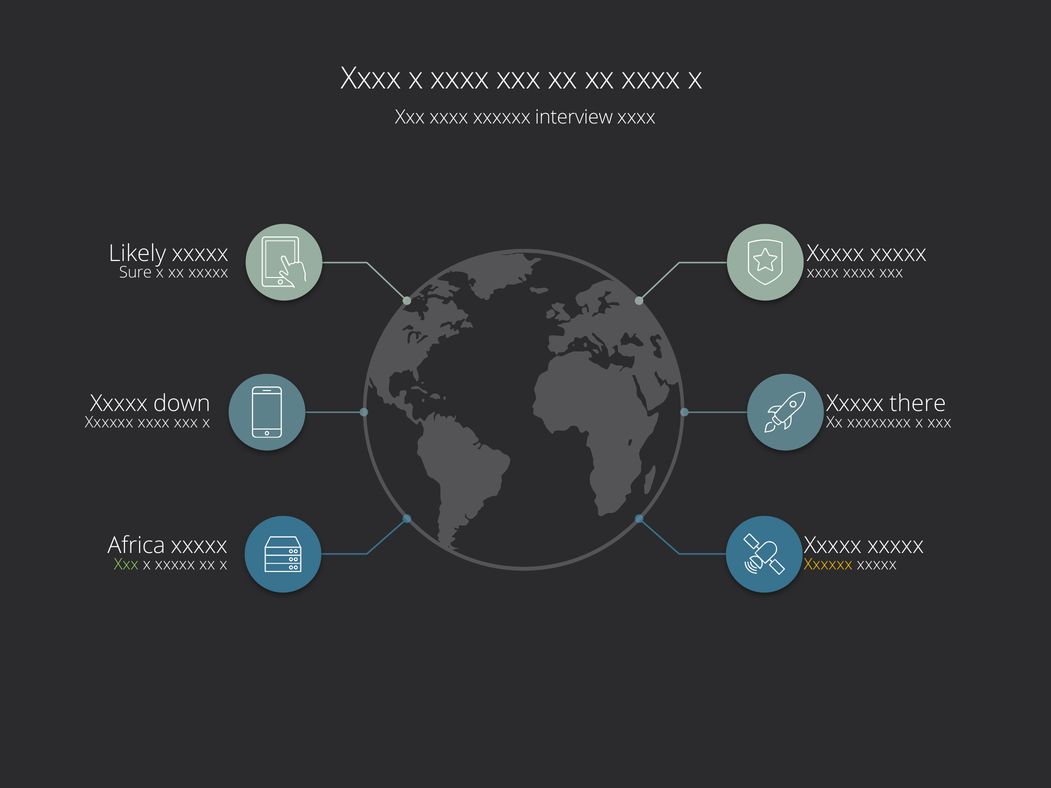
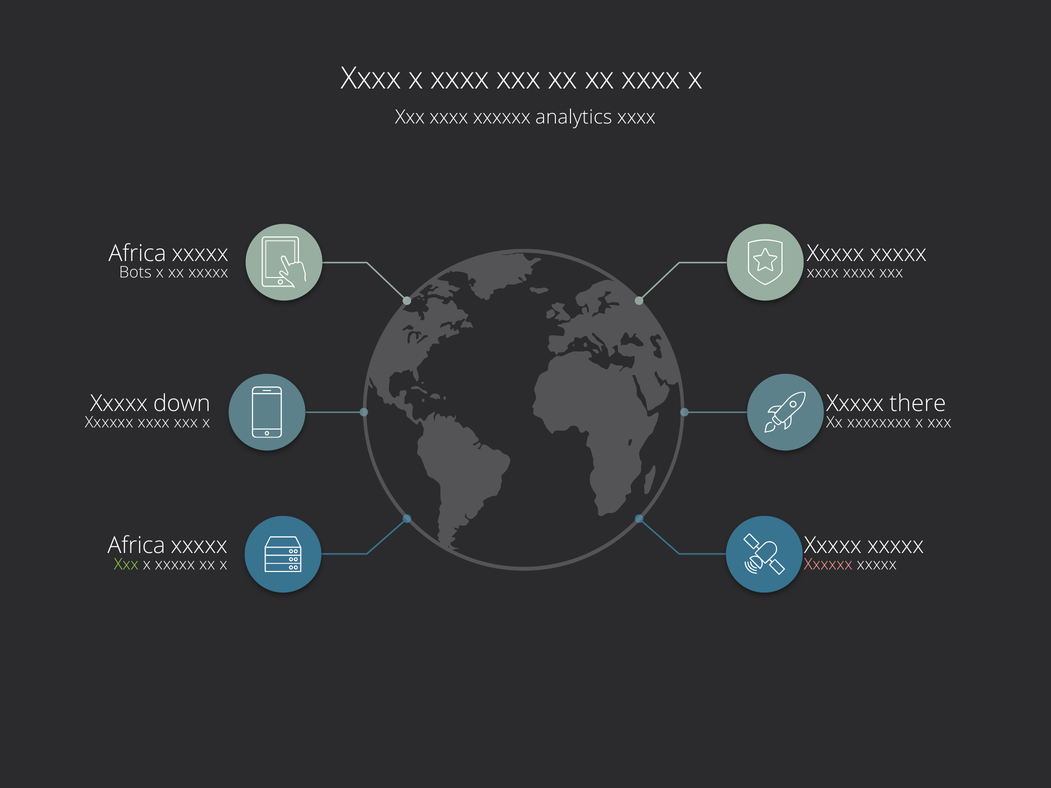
interview: interview -> analytics (574, 117)
Likely: Likely -> Africa (137, 254)
Sure: Sure -> Bots (135, 273)
Xxxxxx colour: yellow -> pink (828, 565)
